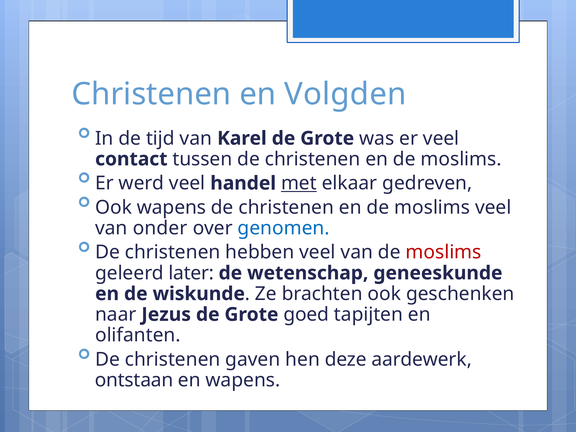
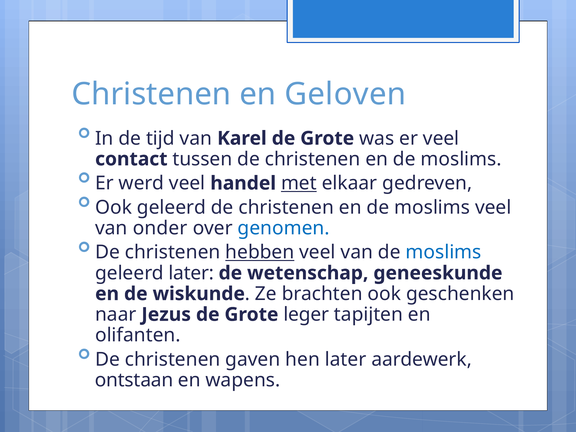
Volgden: Volgden -> Geloven (345, 94)
Ook wapens: wapens -> geleerd (171, 207)
hebben underline: none -> present (260, 252)
moslims colour: red -> blue (444, 252)
goed: goed -> leger (306, 314)
hen deze: deze -> later (346, 359)
